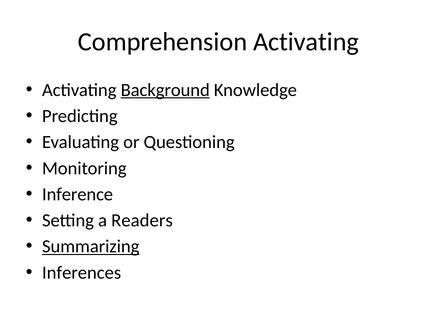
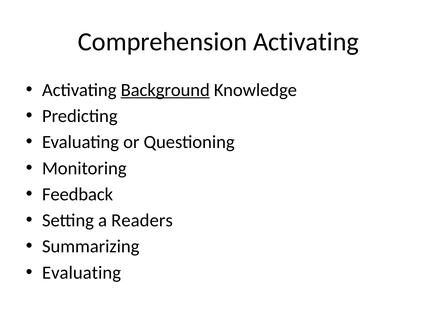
Inference: Inference -> Feedback (78, 194)
Summarizing underline: present -> none (91, 247)
Inferences: Inferences -> Evaluating (82, 273)
